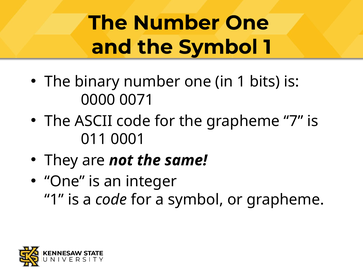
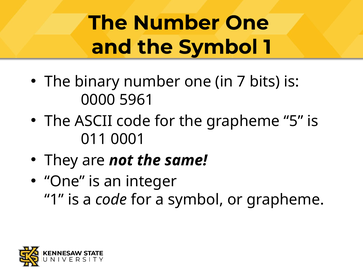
in 1: 1 -> 7 (241, 82)
0071: 0071 -> 5961 (137, 100)
7: 7 -> 5 (293, 121)
